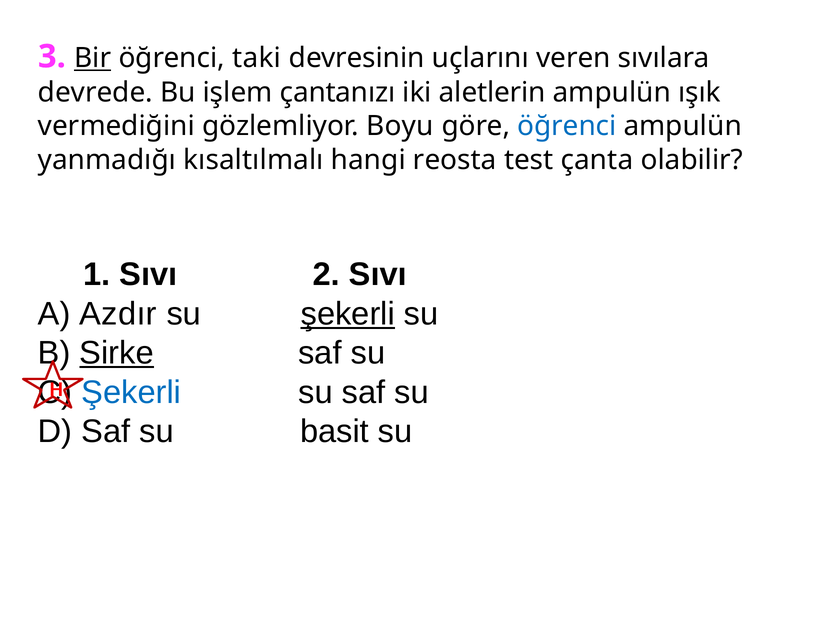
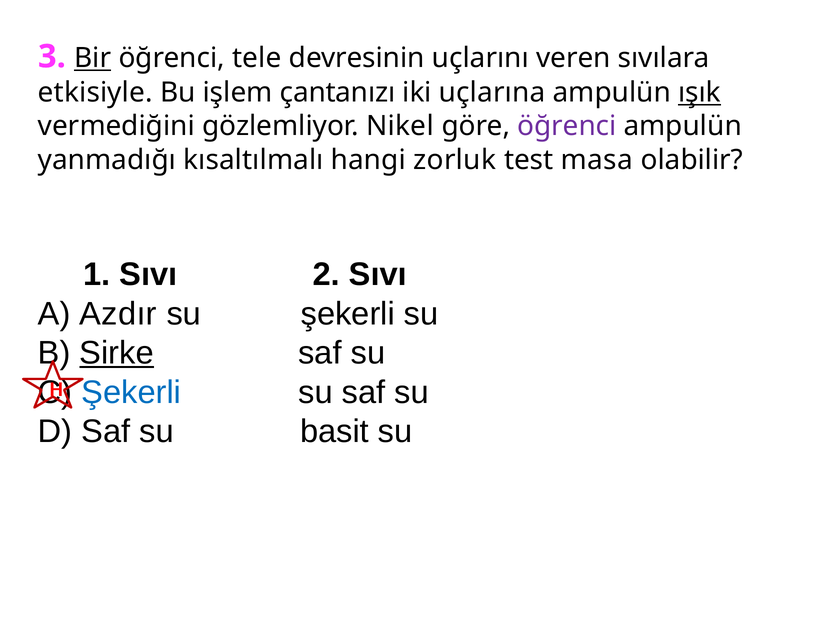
taki: taki -> tele (257, 58)
devrede: devrede -> etkisiyle (95, 93)
aletlerin: aletlerin -> uçlarına (492, 93)
ışık underline: none -> present (700, 93)
Boyu: Boyu -> Nikel (400, 126)
öğrenci colour: blue -> purple (567, 126)
reosta: reosta -> zorluk (455, 160)
çanta: çanta -> masa (597, 160)
şekerli underline: present -> none (348, 314)
